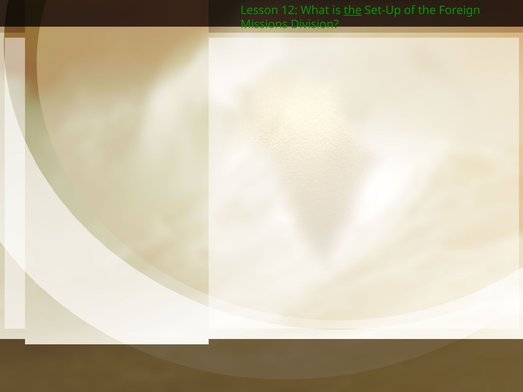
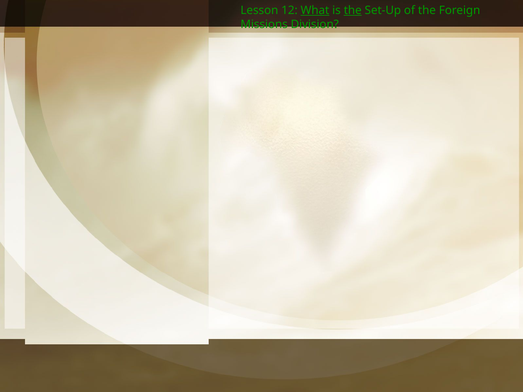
What underline: none -> present (315, 10)
